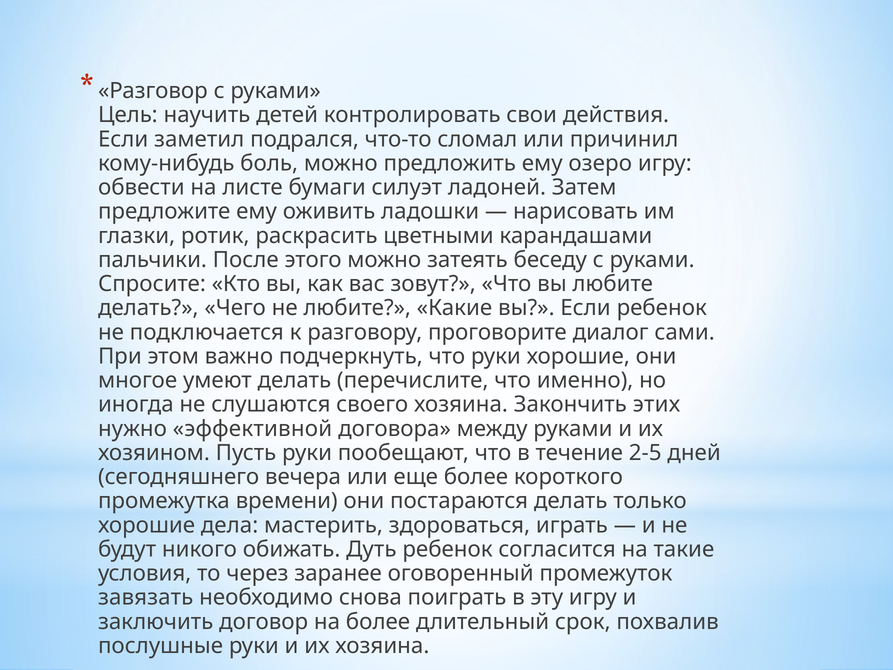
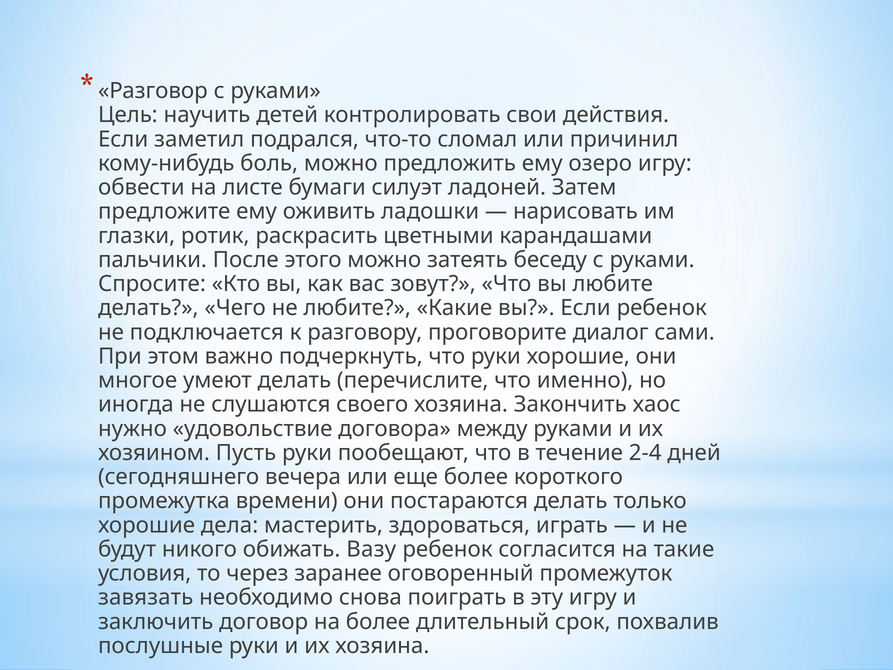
этих: этих -> хаос (657, 404)
эффективной: эффективной -> удовольствие (253, 429)
2-5: 2-5 -> 2-4 (645, 453)
Дуть: Дуть -> Вазу (371, 549)
